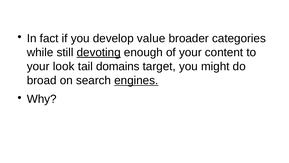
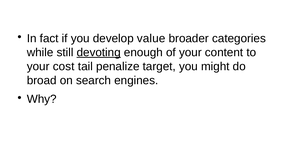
look: look -> cost (64, 66)
domains: domains -> penalize (118, 66)
engines underline: present -> none (136, 80)
